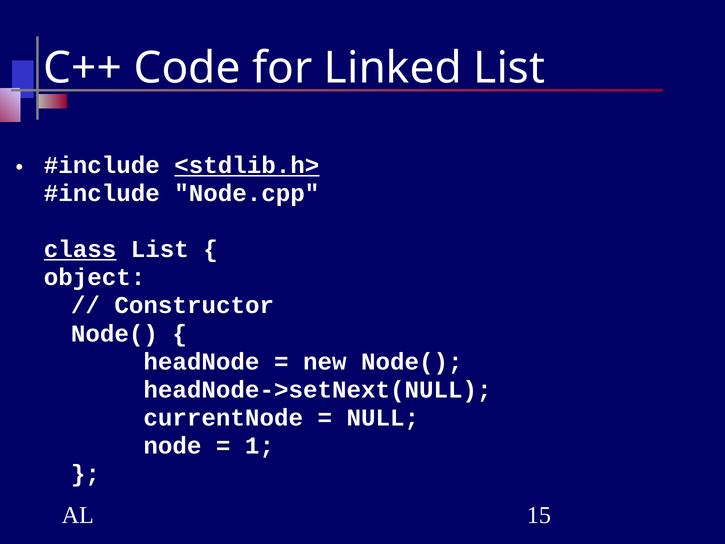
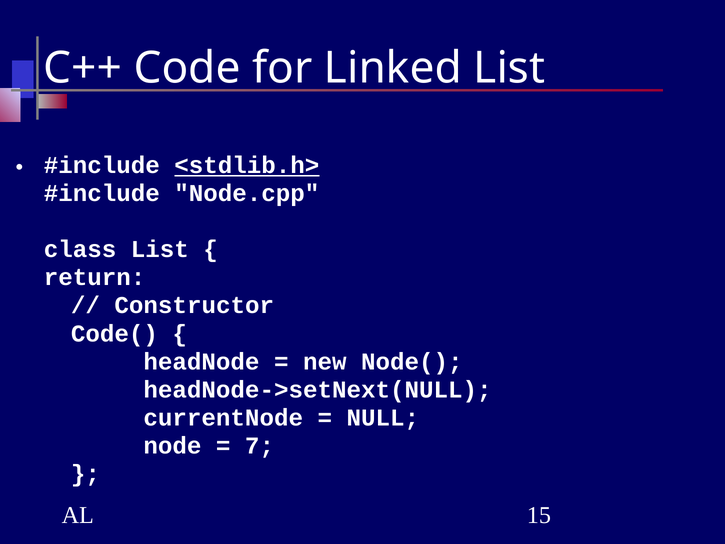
class underline: present -> none (80, 249)
object: object -> return (95, 277)
Node(: Node( -> Code( (114, 333)
1: 1 -> 7 (260, 446)
